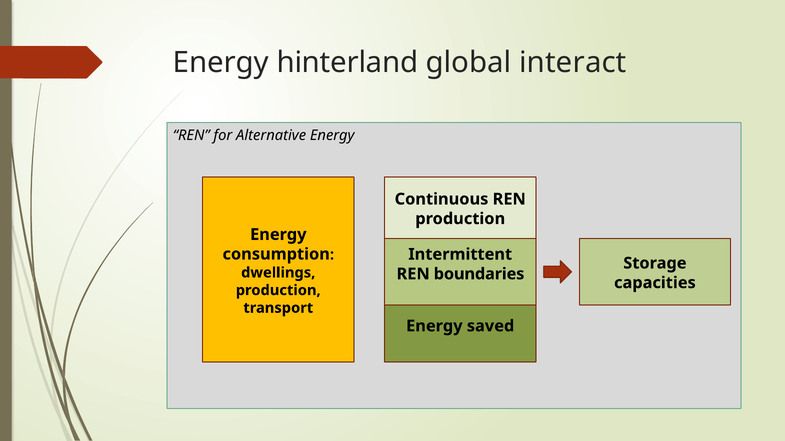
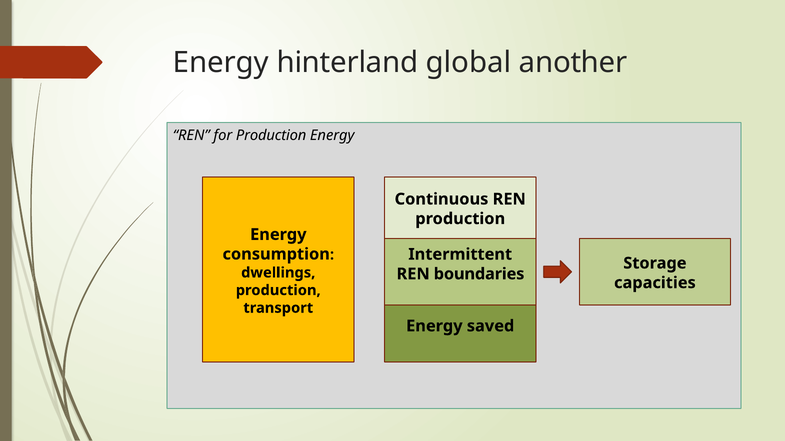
interact: interact -> another (573, 63)
for Alternative: Alternative -> Production (271, 135)
